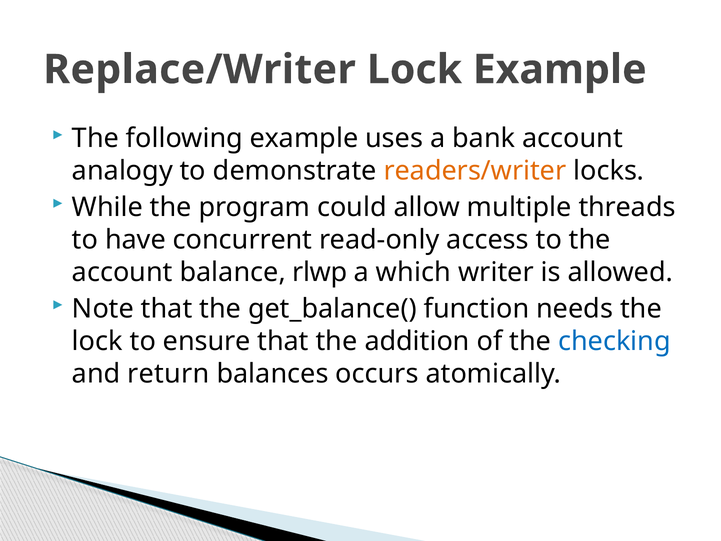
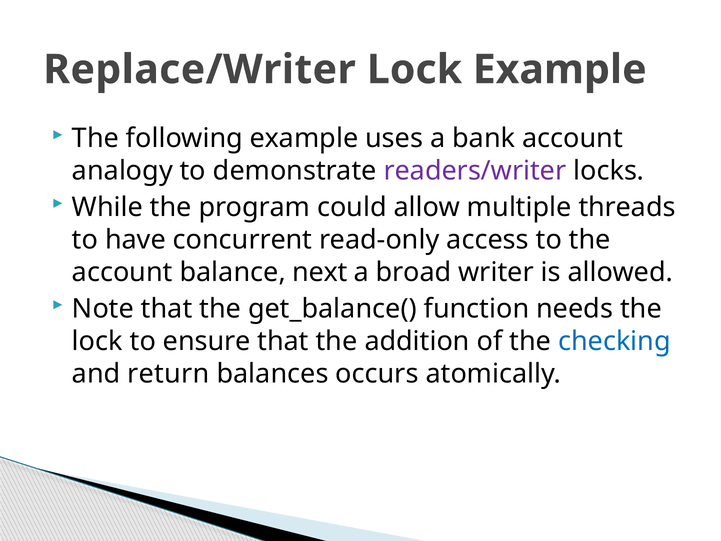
readers/writer colour: orange -> purple (475, 171)
rlwp: rlwp -> next (320, 272)
which: which -> broad (414, 272)
